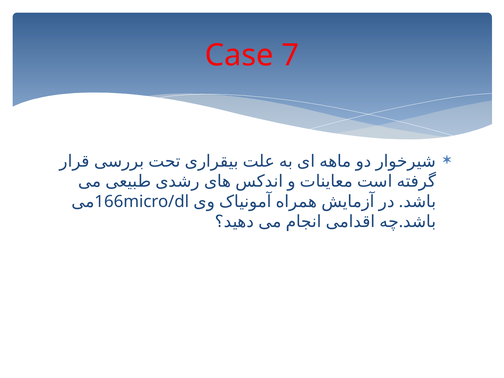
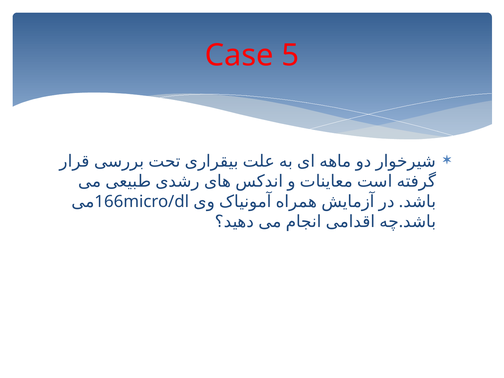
7: 7 -> 5 (290, 55)
